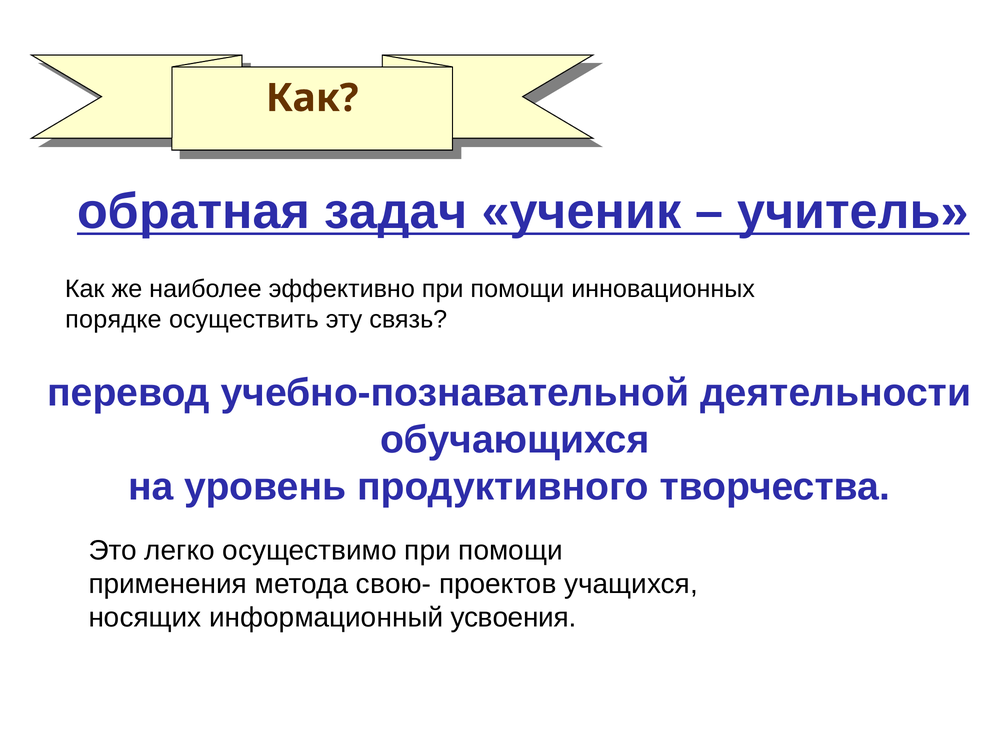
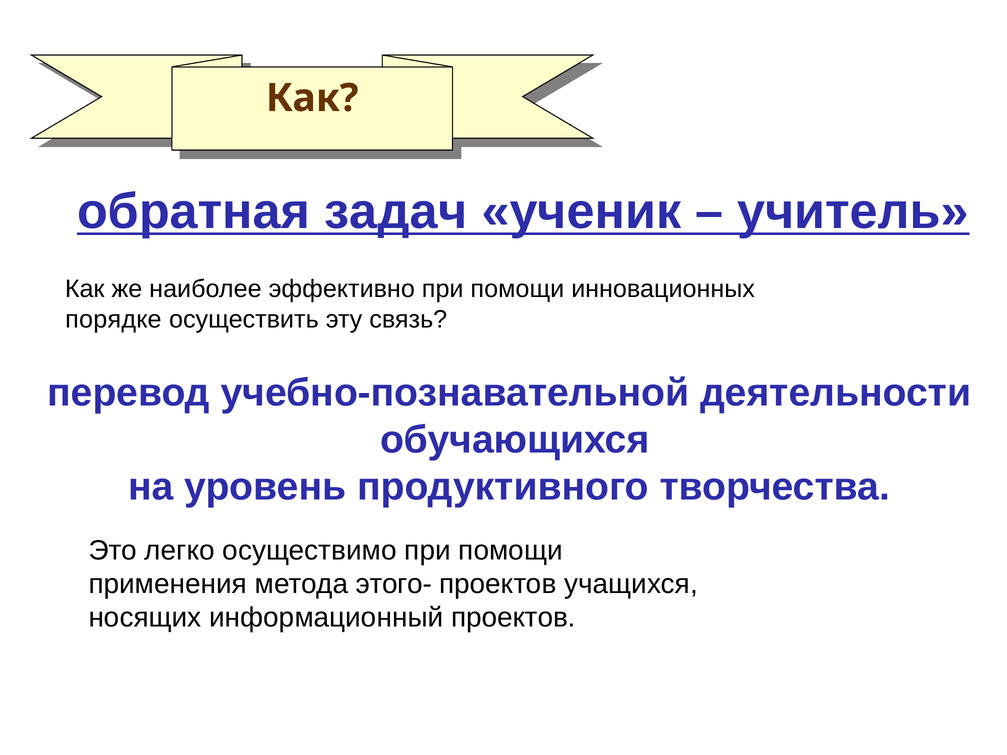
свою-: свою- -> этого- (394, 584)
информационный усвоения: усвоения -> проектов (513, 618)
